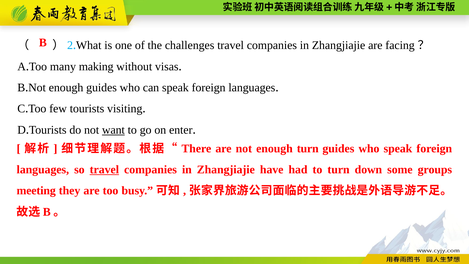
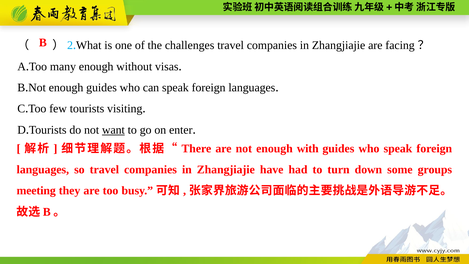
many making: making -> enough (96, 66)
enough turn: turn -> with (308, 148)
travel underline: present -> none (104, 169)
